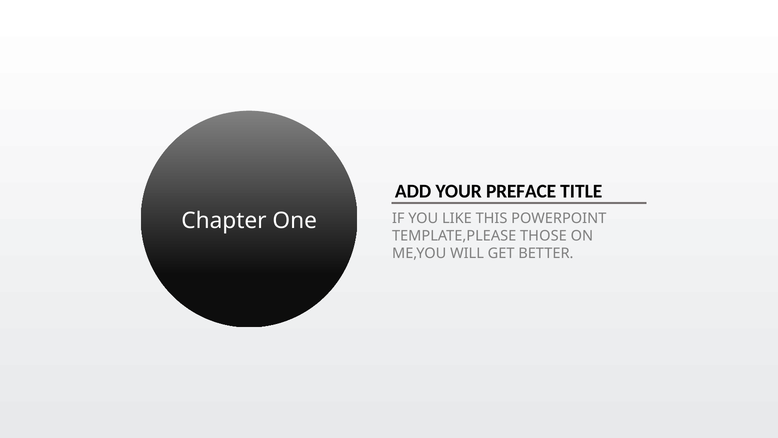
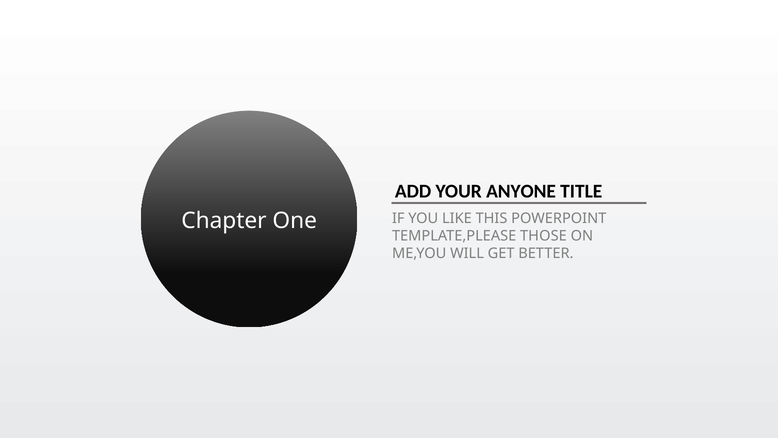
PREFACE: PREFACE -> ANYONE (521, 191)
